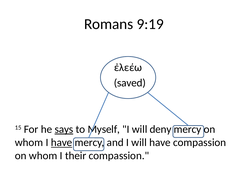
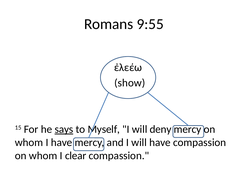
9:19: 9:19 -> 9:55 (150, 24)
saved: saved -> show (130, 83)
have underline: present -> none (62, 143)
their: their -> clear (76, 156)
